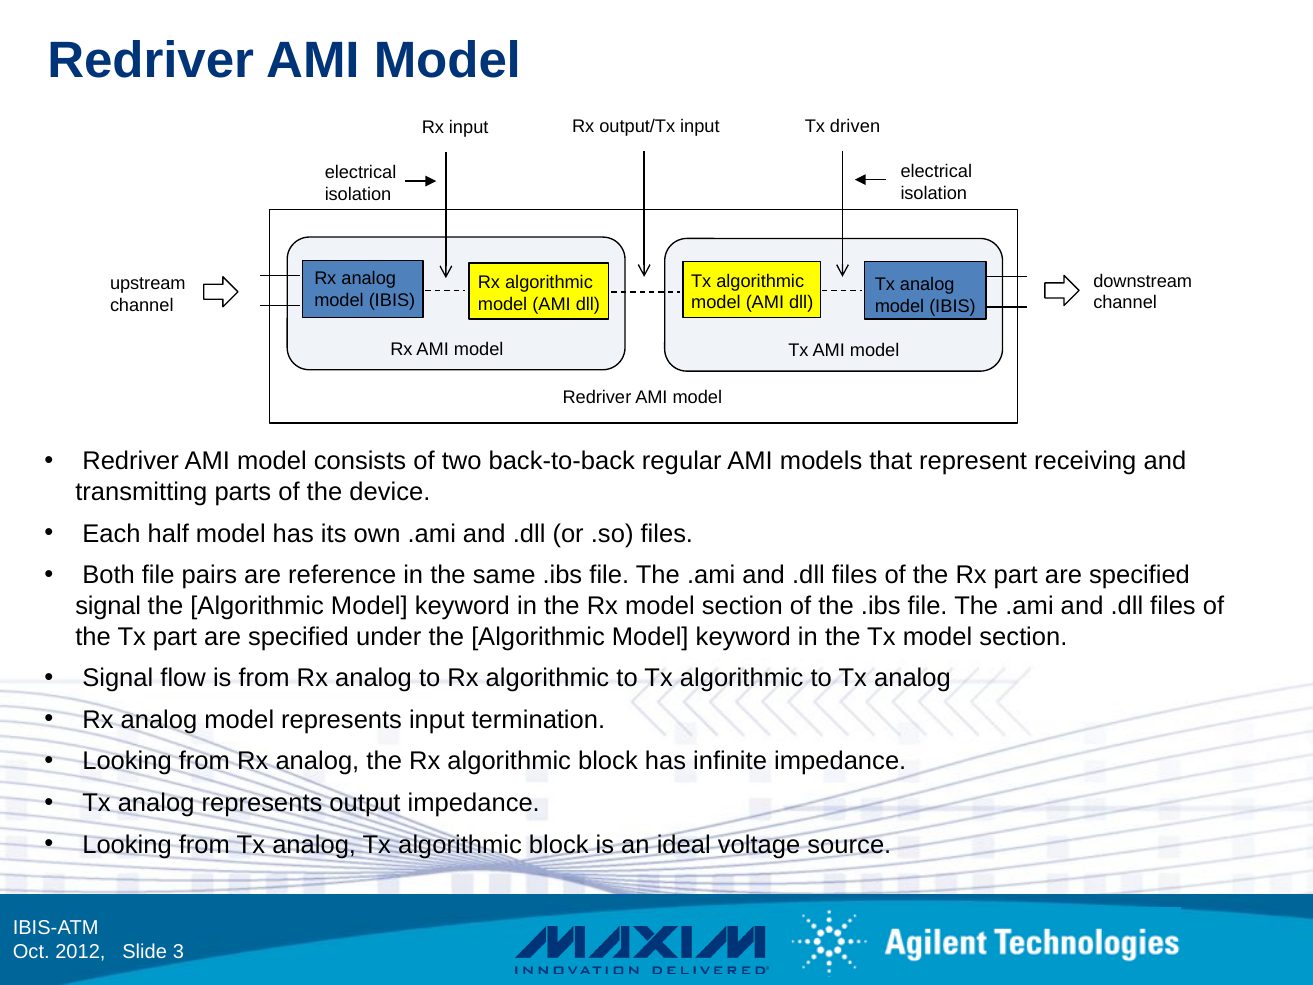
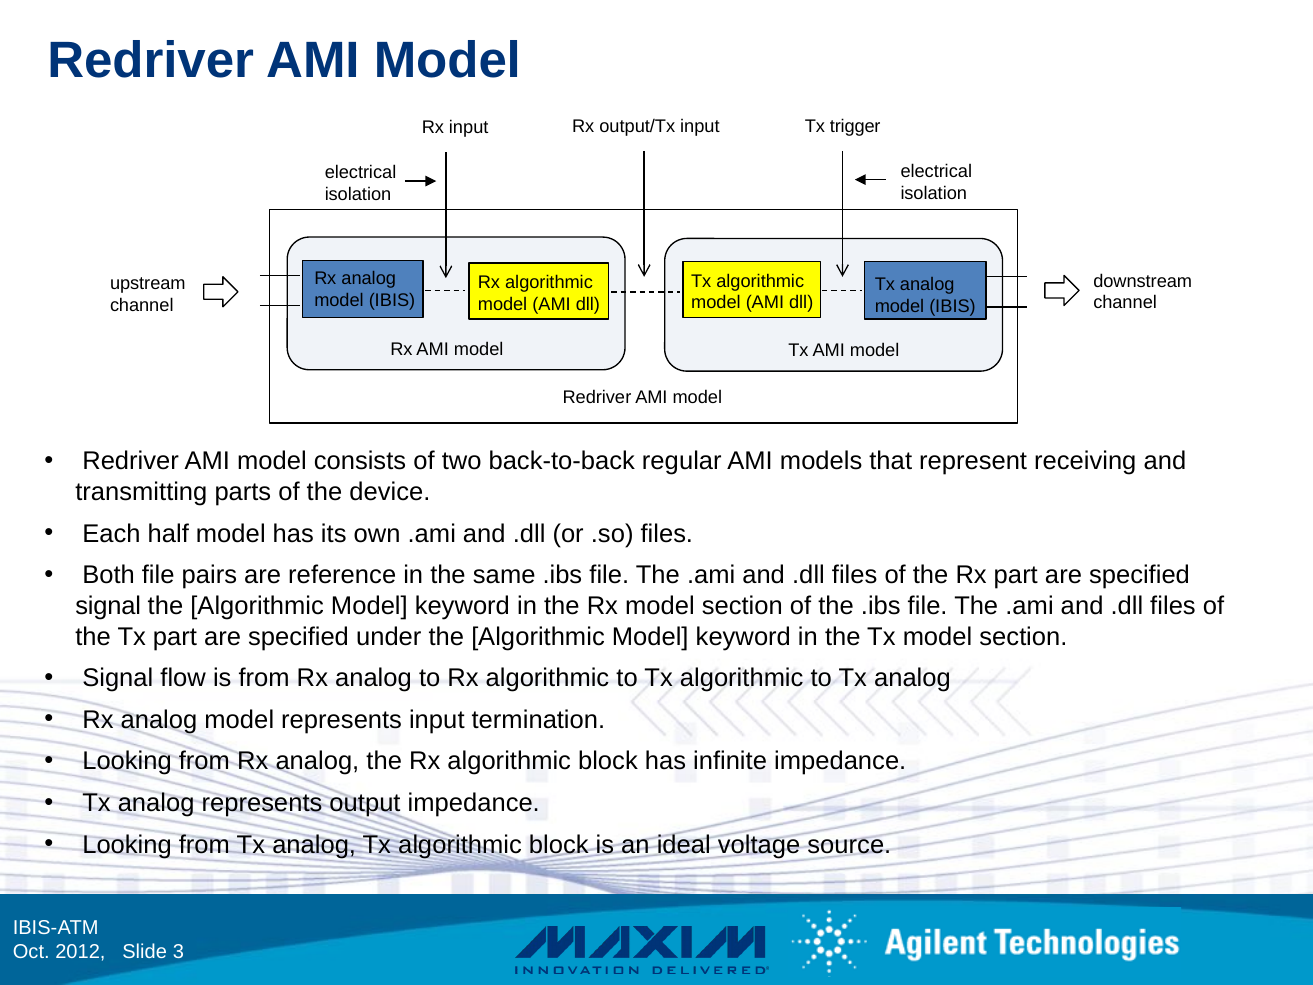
driven: driven -> trigger (855, 126)
